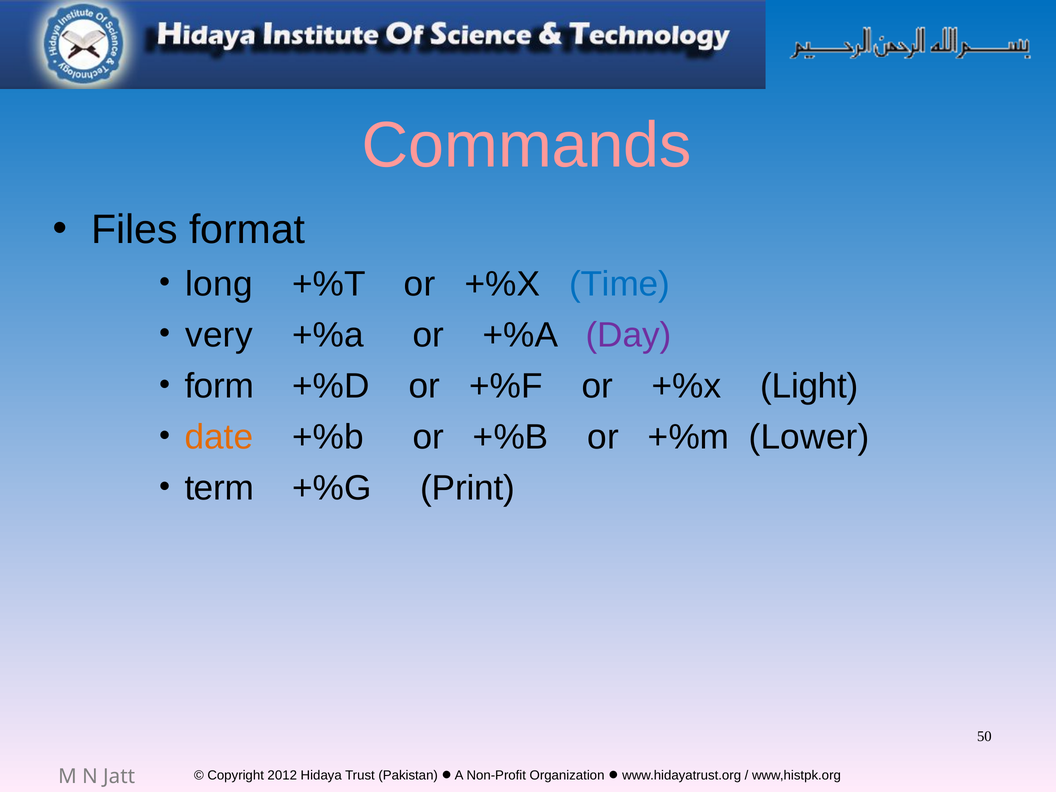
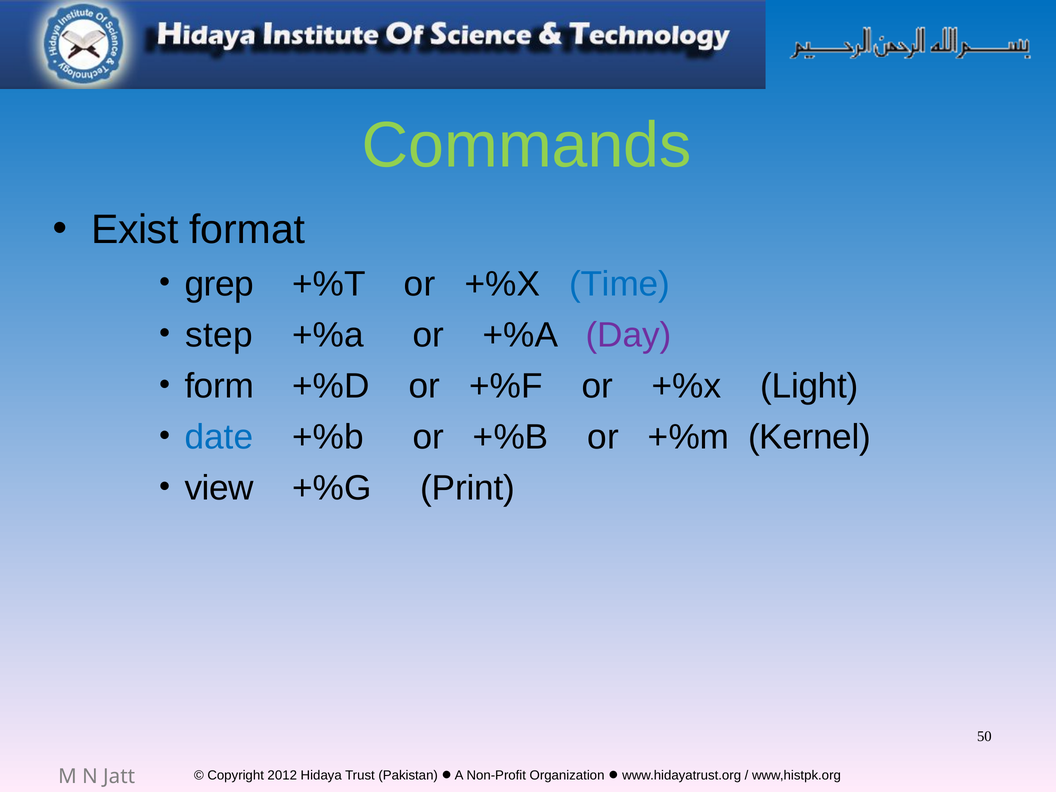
Commands colour: pink -> light green (527, 145)
Files: Files -> Exist (135, 230)
long: long -> grep (219, 284)
very: very -> step (219, 335)
date colour: orange -> blue (219, 437)
Lower: Lower -> Kernel (809, 437)
term: term -> view (219, 488)
